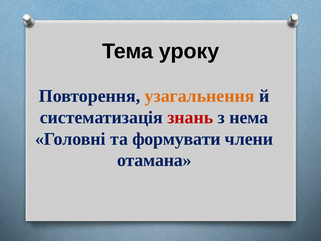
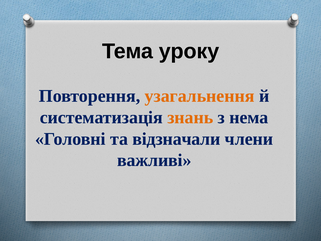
знань colour: red -> orange (190, 117)
формувати: формувати -> відзначали (176, 139)
отамана: отамана -> важливі (154, 160)
